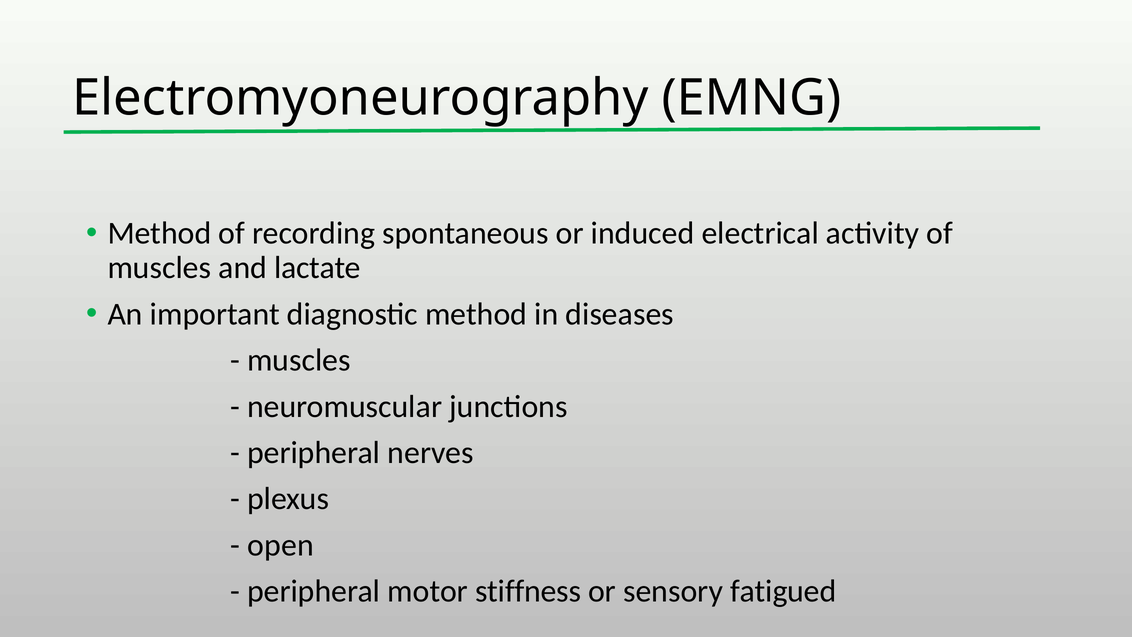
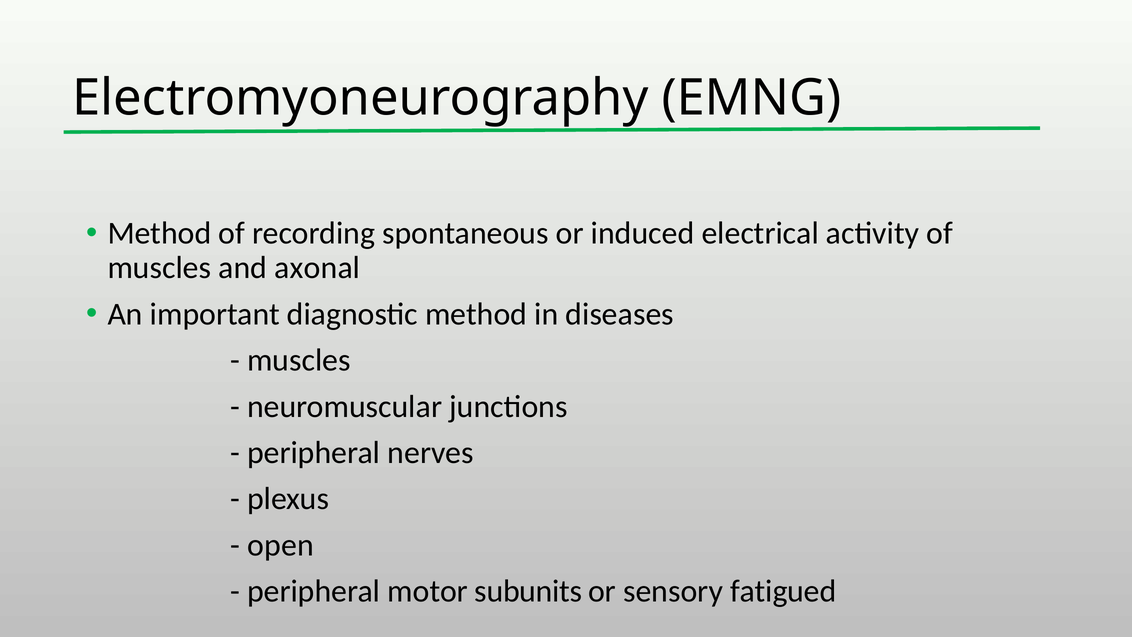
lactate: lactate -> axonal (317, 268)
stiffness: stiffness -> subunits (528, 591)
